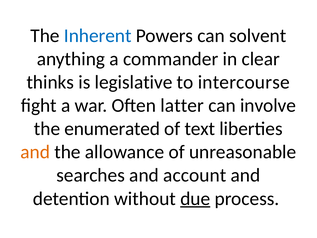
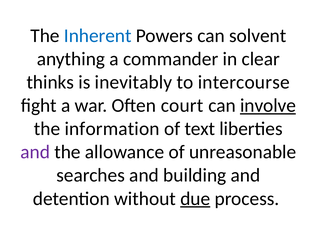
legislative: legislative -> inevitably (133, 82)
latter: latter -> court (182, 105)
involve underline: none -> present (268, 105)
enumerated: enumerated -> information (112, 129)
and colour: orange -> purple (35, 152)
account: account -> building (195, 175)
